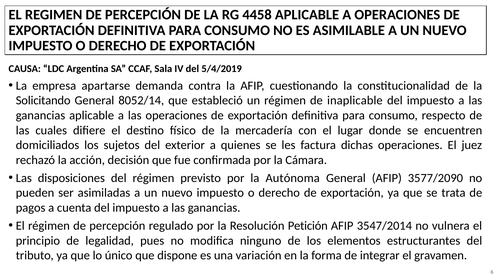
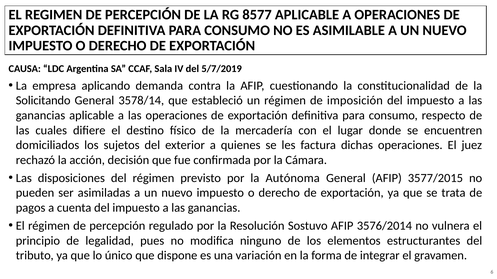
4458: 4458 -> 8577 (257, 15)
5/4/2019: 5/4/2019 -> 5/7/2019 (222, 69)
apartarse: apartarse -> aplicando (106, 86)
8052/14: 8052/14 -> 3578/14 (141, 101)
inaplicable: inaplicable -> imposición (355, 101)
3577/2090: 3577/2090 -> 3577/2015 (435, 178)
Petición: Petición -> Sostuvo (308, 226)
3547/2014: 3547/2014 -> 3576/2014 (384, 226)
